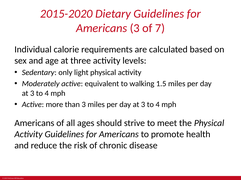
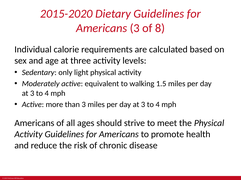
7: 7 -> 8 (160, 28)
